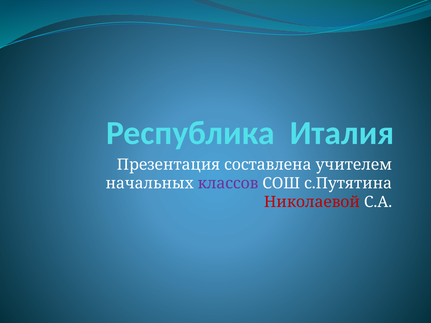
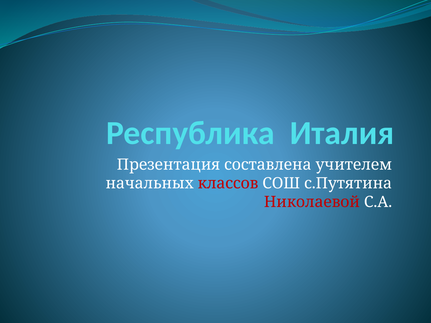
классов colour: purple -> red (228, 183)
